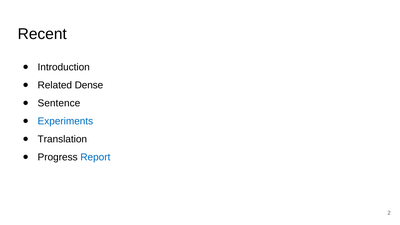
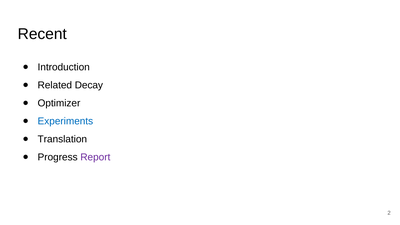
Dense: Dense -> Decay (89, 85)
Sentence: Sentence -> Optimizer (59, 103)
Report colour: blue -> purple (95, 157)
